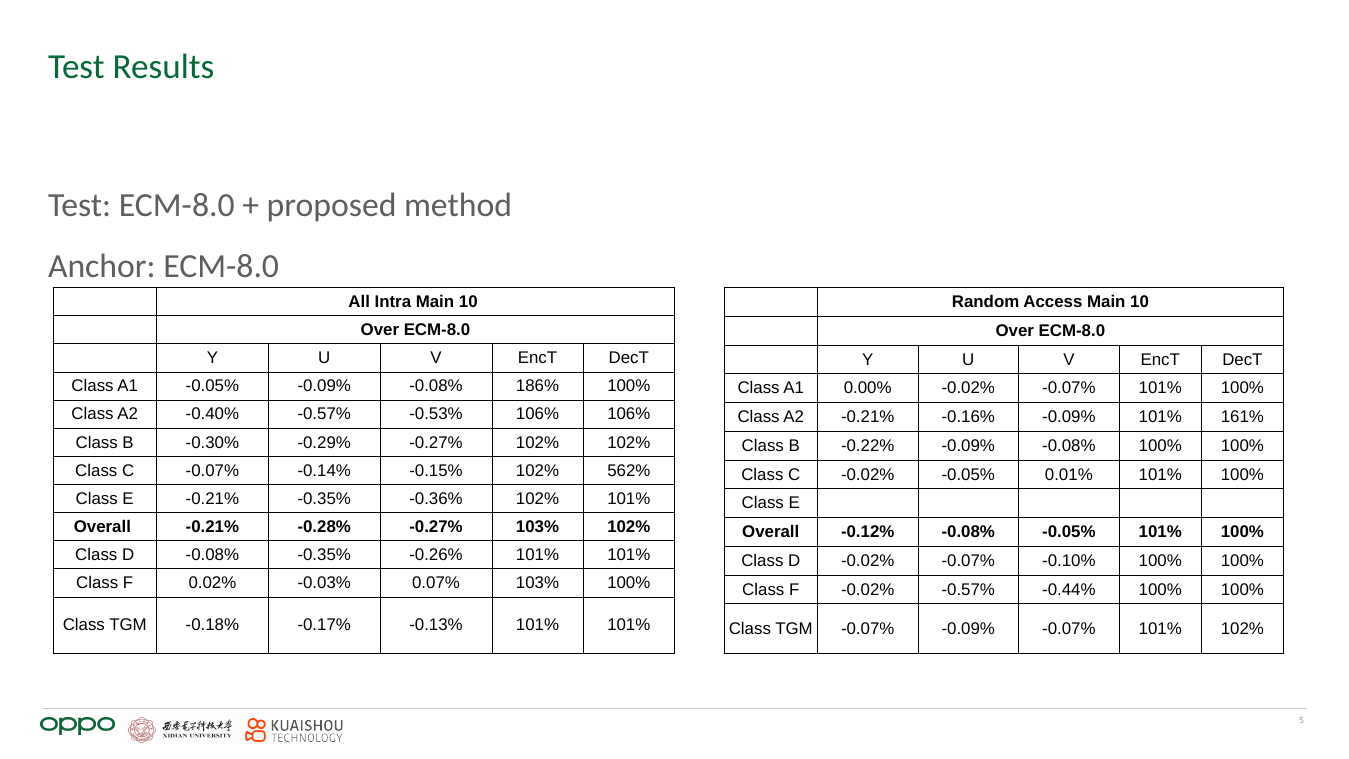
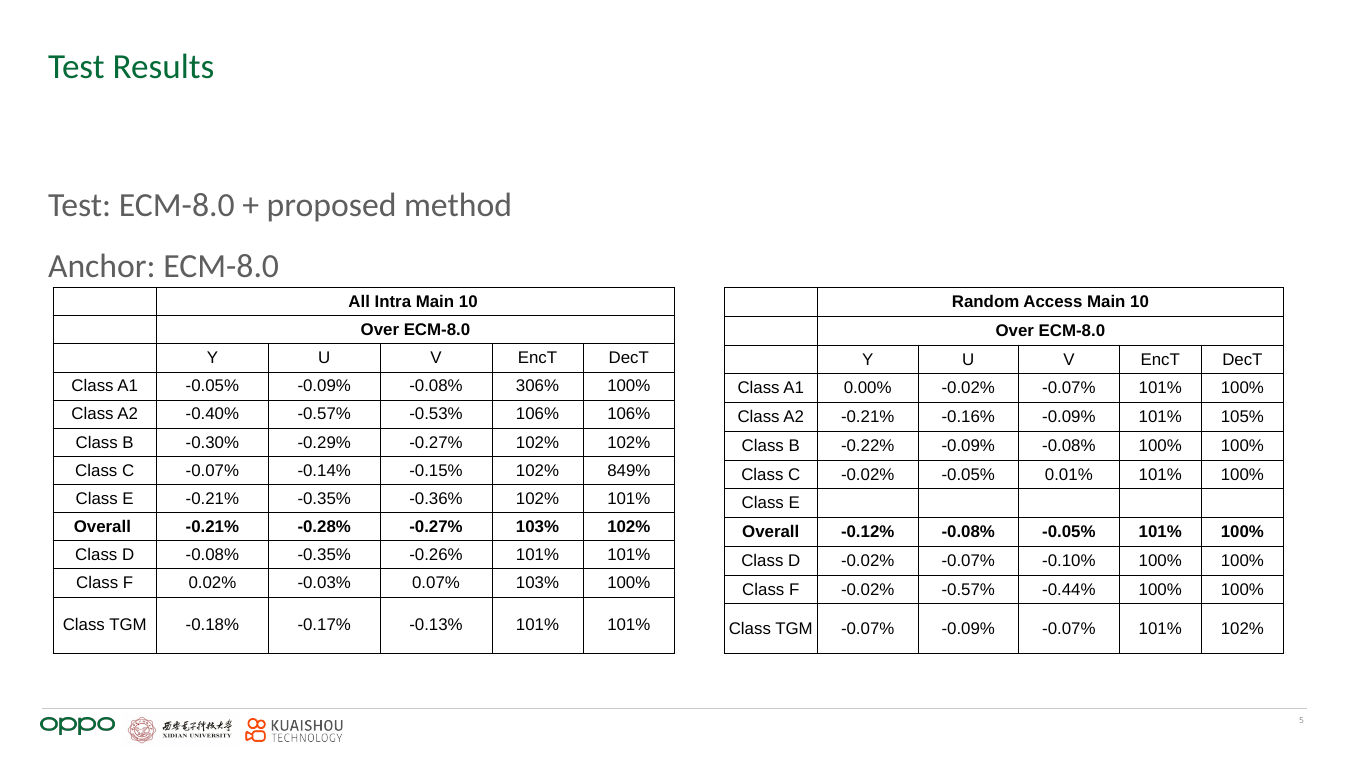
186%: 186% -> 306% (538, 386)
161%: 161% -> 105% (1242, 417)
562%: 562% -> 849% (629, 471)
